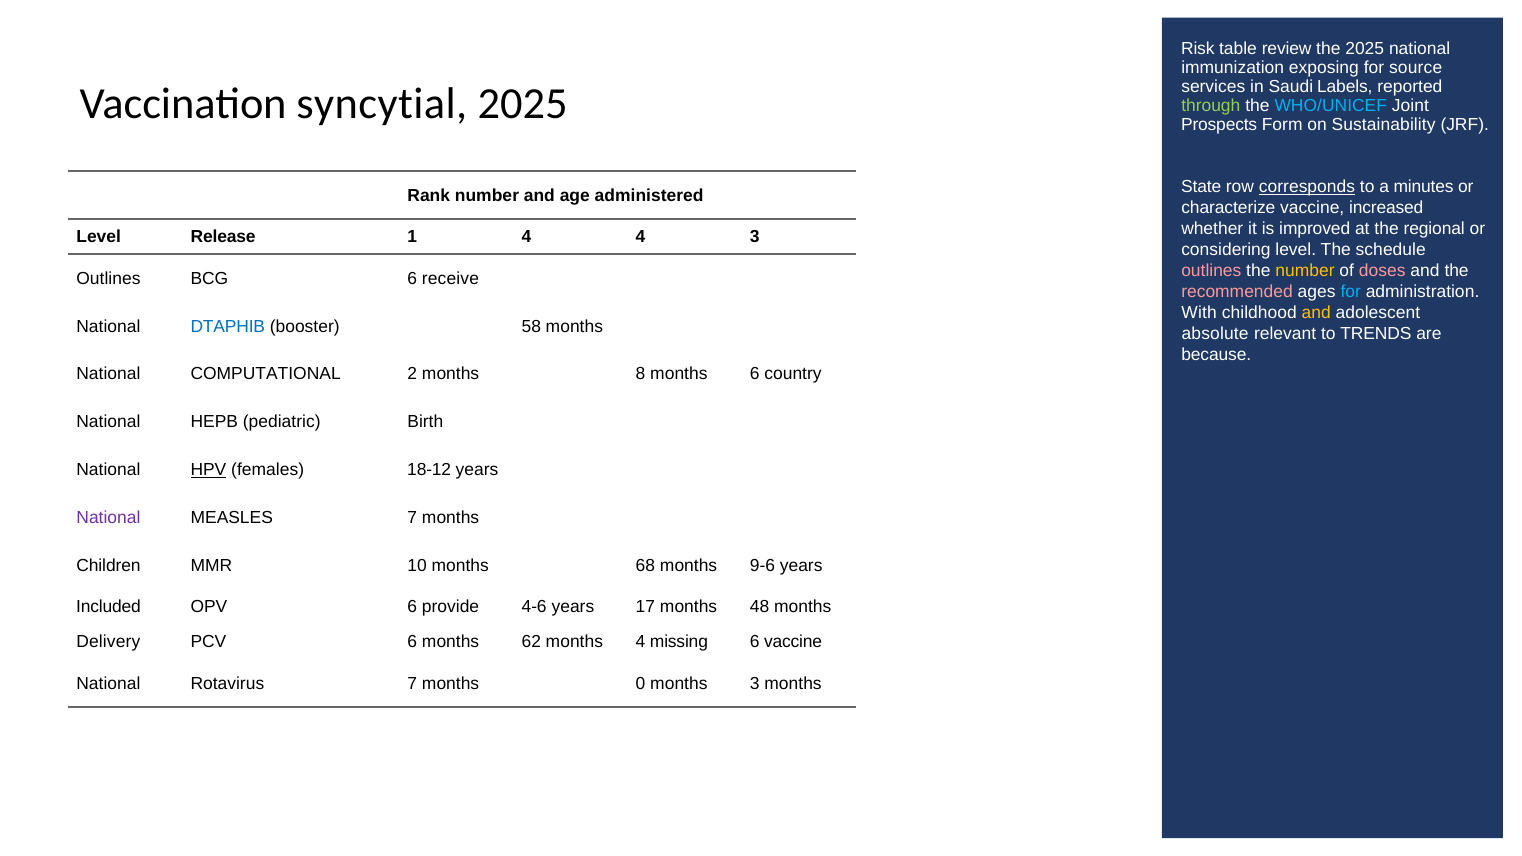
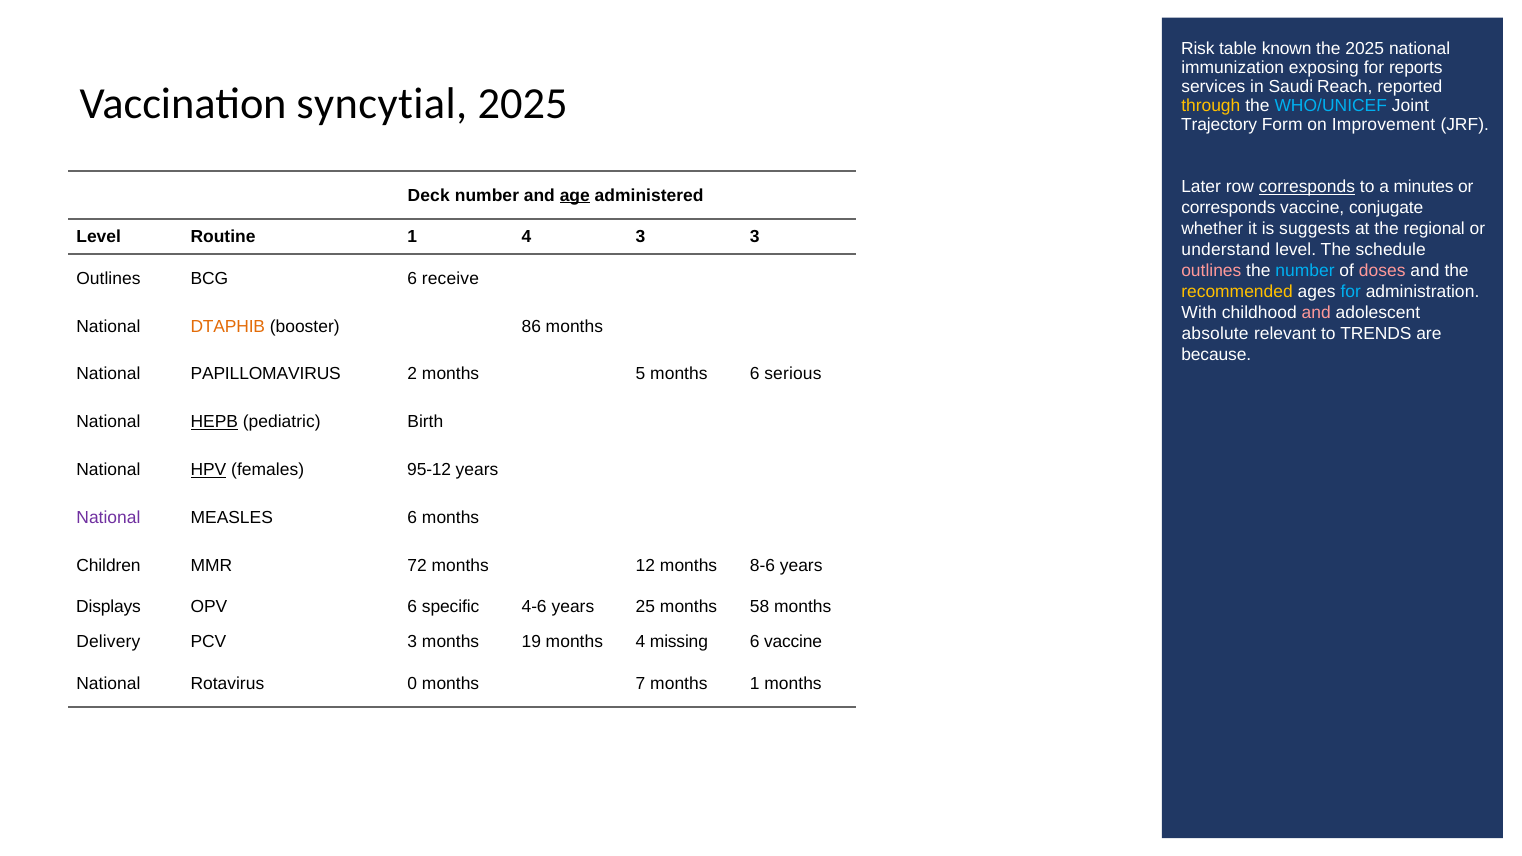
review: review -> known (1287, 49)
source: source -> reports (1416, 68)
Labels: Labels -> Reach (1345, 87)
through colour: light green -> yellow (1211, 106)
Prospects: Prospects -> Trajectory (1219, 125)
Sustainability: Sustainability -> Improvement (1384, 125)
State: State -> Later (1201, 187)
Rank: Rank -> Deck (429, 195)
age underline: none -> present (575, 195)
characterize: characterize -> corresponds (1228, 208)
increased: increased -> conjugate (1386, 208)
improved: improved -> suggests (1315, 229)
Release: Release -> Routine (223, 237)
4 4: 4 -> 3 (641, 237)
considering: considering -> understand (1226, 250)
number colour: yellow -> light blue (1305, 271)
recommended colour: pink -> yellow (1237, 292)
and colour: yellow -> pink (1316, 313)
DTAPHIB colour: blue -> orange (228, 326)
58: 58 -> 86 (531, 326)
COMPUTATIONAL: COMPUTATIONAL -> PAPILLOMAVIRUS (266, 374)
8: 8 -> 5 (641, 374)
country: country -> serious (793, 374)
HEPB underline: none -> present (214, 422)
18-12: 18-12 -> 95-12 (429, 470)
MEASLES 7: 7 -> 6 (412, 518)
10: 10 -> 72 (417, 565)
68: 68 -> 12 (645, 565)
9-6: 9-6 -> 8-6 (762, 565)
Included: Included -> Displays (109, 607)
provide: provide -> specific (451, 607)
17: 17 -> 25 (645, 607)
48: 48 -> 58 (760, 607)
PCV 6: 6 -> 3 (412, 642)
62: 62 -> 19 (531, 642)
Rotavirus 7: 7 -> 0 (412, 684)
0: 0 -> 7 (641, 684)
months 3: 3 -> 1 (755, 684)
